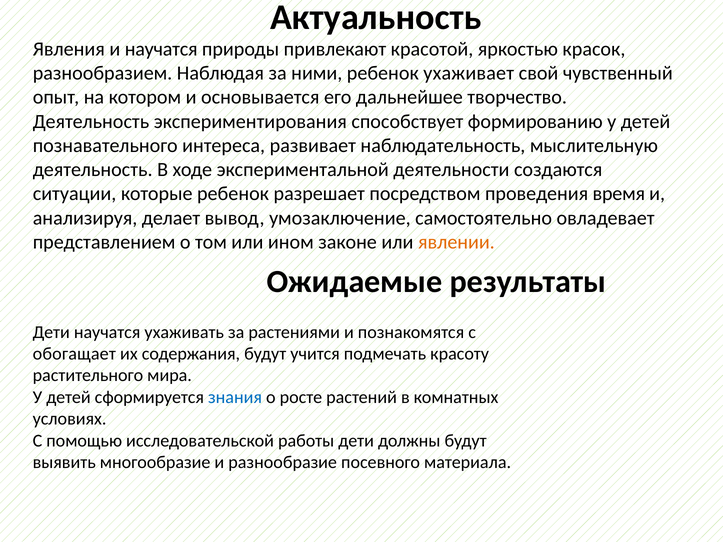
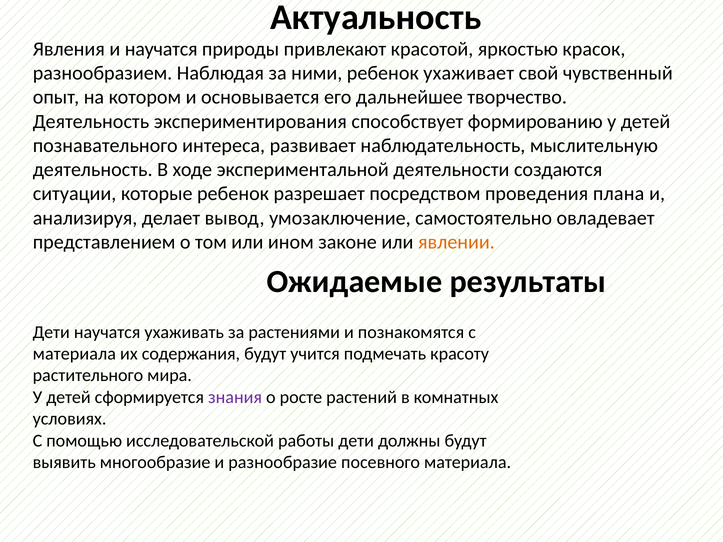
время: время -> плана (619, 194)
обогащает: обогащает -> материала (74, 354)
знания colour: blue -> purple (235, 397)
